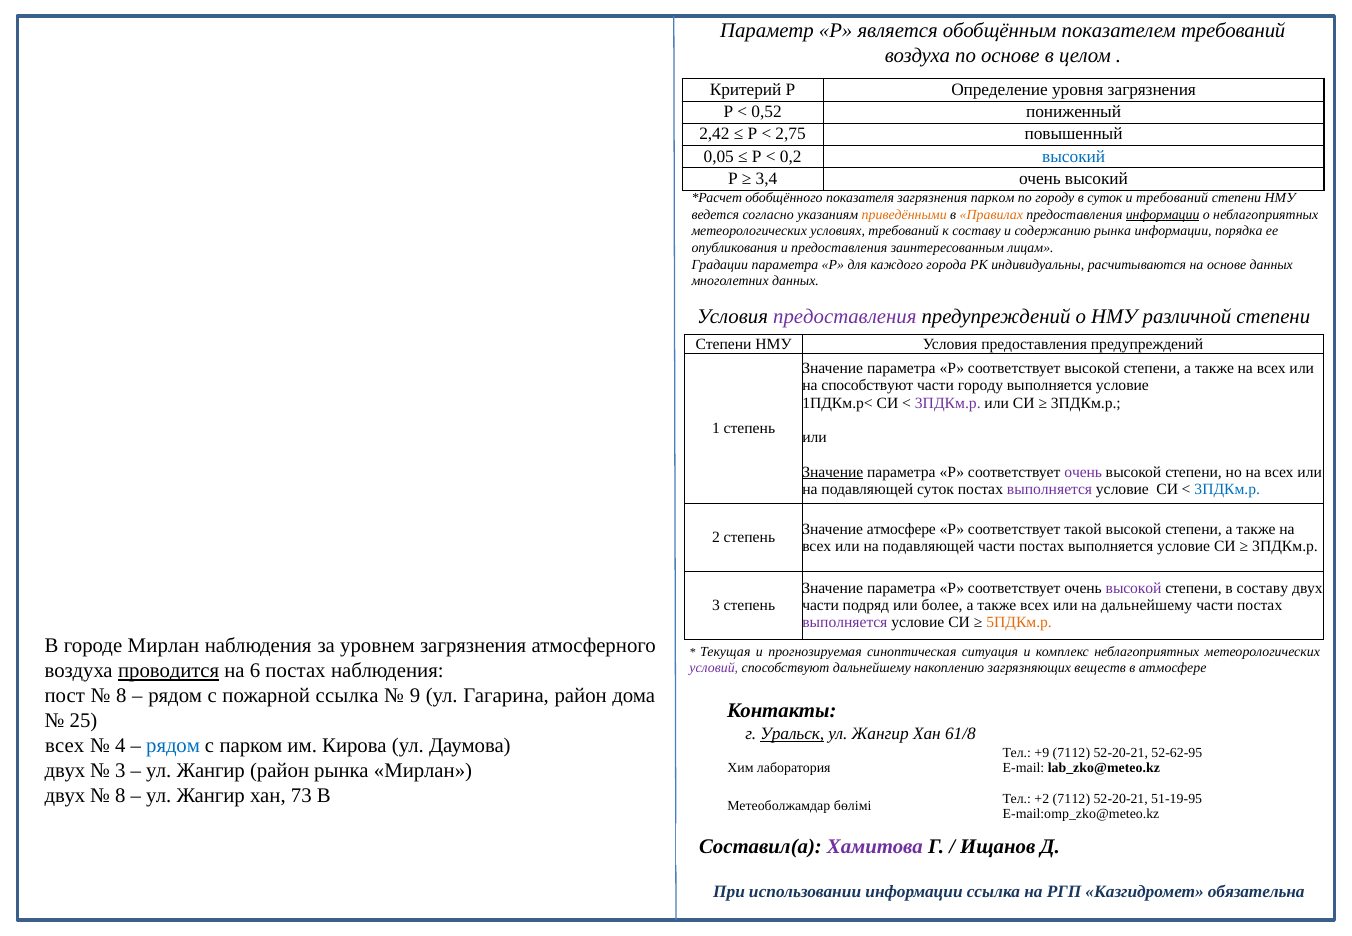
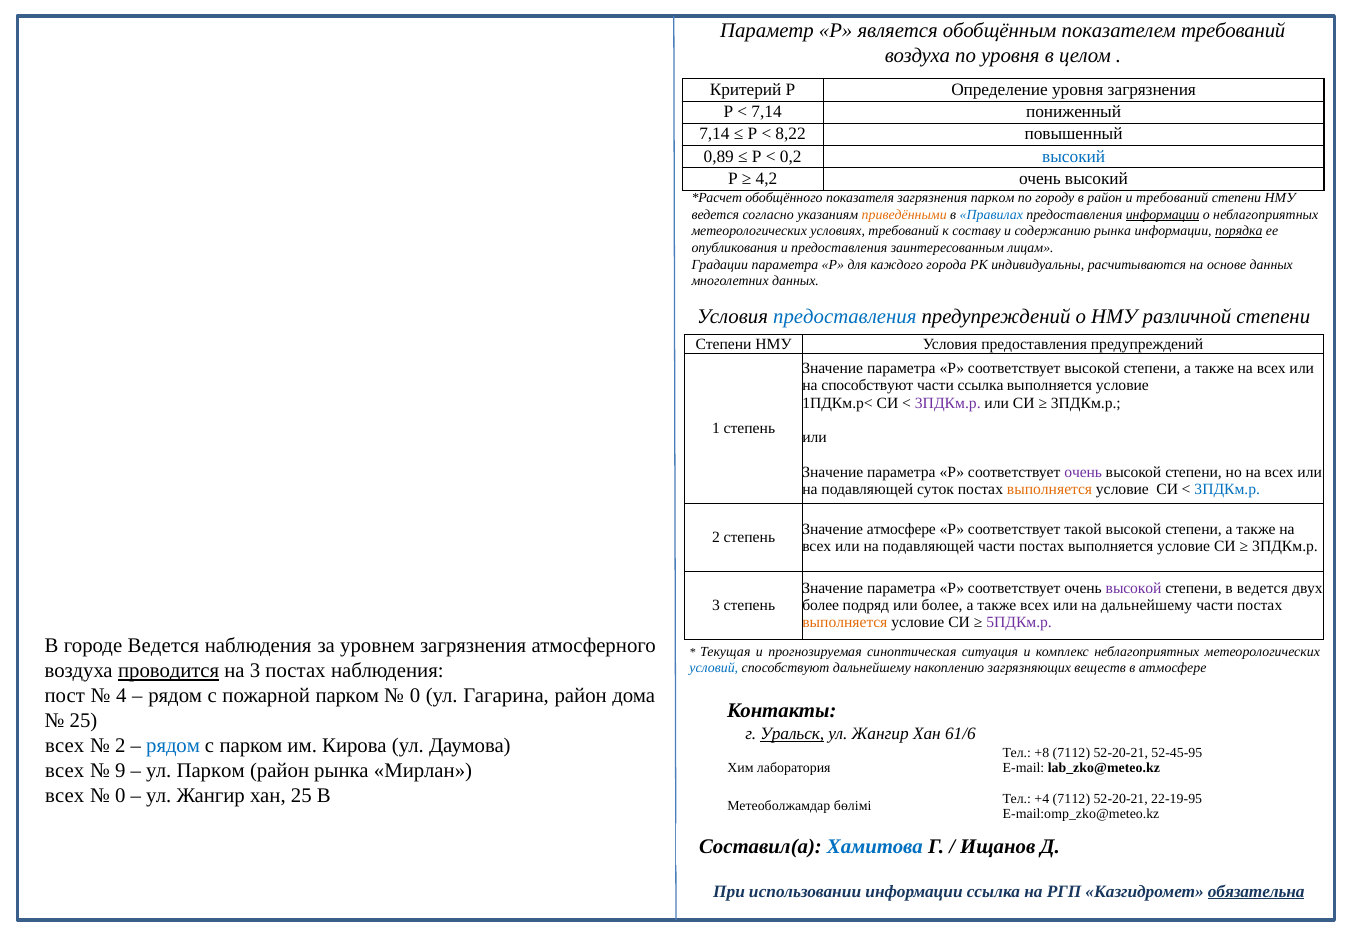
по основе: основе -> уровня (1010, 56)
0,52: 0,52 -> 7,14 (767, 112)
2,42: 2,42 -> 7,14 (714, 134)
2,75: 2,75 -> 8,22 (791, 134)
0,05: 0,05 -> 0,89 (719, 157)
3,4: 3,4 -> 4,2 (767, 179)
в суток: суток -> район (1105, 198)
Правилах colour: orange -> blue (991, 215)
порядка underline: none -> present (1239, 231)
предоставления colour: purple -> blue (845, 317)
части городу: городу -> ссылка (981, 386)
Значение underline: present -> none (833, 472)
выполняется colour: purple -> orange (1050, 489)
в составу: составу -> ведется (1262, 588)
части: части -> более (821, 605)
выполняется colour: purple -> orange (845, 623)
5ПДКм.р colour: orange -> purple (1019, 623)
городе Мирлан: Мирлан -> Ведется (163, 646)
на 6: 6 -> 3 (255, 671)
условий colour: purple -> blue (714, 668)
8: 8 -> 4 (121, 696)
пожарной ссылка: ссылка -> парком (347, 696)
9: 9 -> 0 (415, 696)
61/8: 61/8 -> 61/6 (960, 734)
4: 4 -> 2 (120, 746)
+9: +9 -> +8 (1042, 753)
52-62-95: 52-62-95 -> 52-45-95 (1177, 753)
двух: двух -> всех (65, 771)
3: 3 -> 9 (120, 771)
Жангир: Жангир -> Парком (211, 771)
двух: двух -> всех (65, 796)
8: 8 -> 0 (120, 796)
хан 73: 73 -> 25 (301, 796)
+2: +2 -> +4 (1042, 799)
51-19-95: 51-19-95 -> 22-19-95 (1177, 799)
Хамитова colour: purple -> blue (875, 847)
обязательна underline: none -> present (1256, 891)
